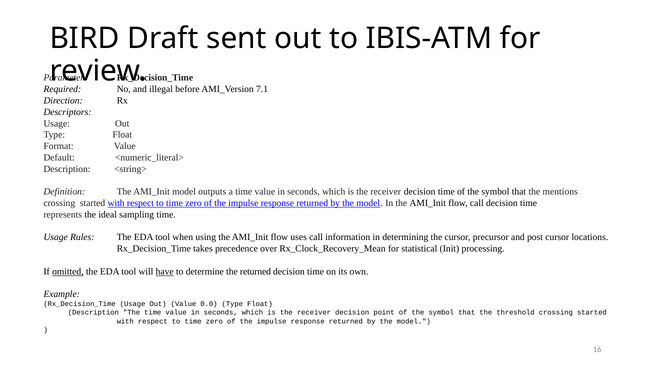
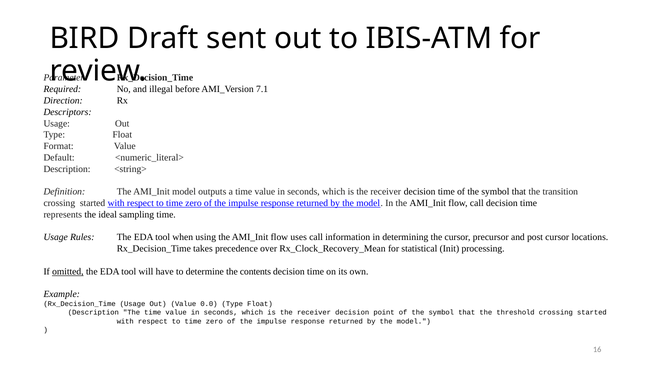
mentions: mentions -> transition (560, 192)
have underline: present -> none (165, 272)
the returned: returned -> contents (255, 272)
